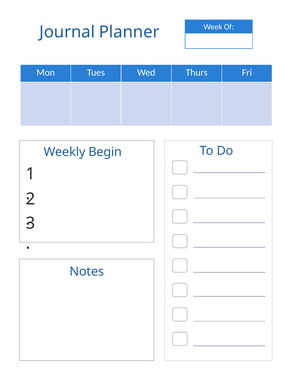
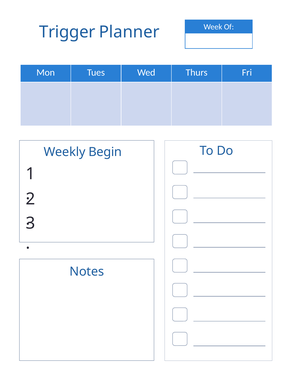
Journal: Journal -> Trigger (67, 32)
